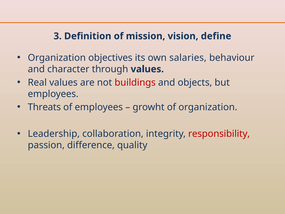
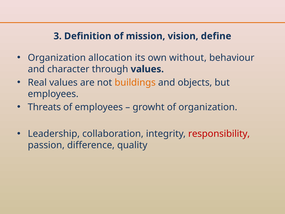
objectives: objectives -> allocation (110, 58)
salaries: salaries -> without (188, 58)
buildings colour: red -> orange (135, 82)
